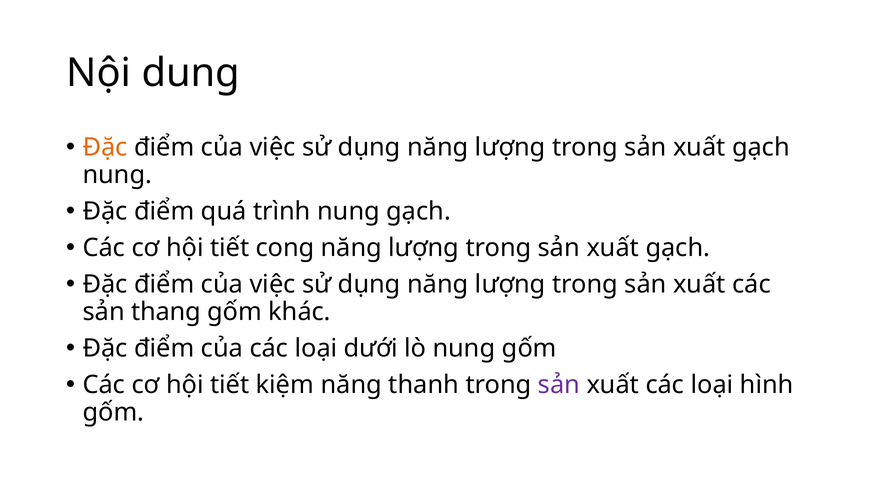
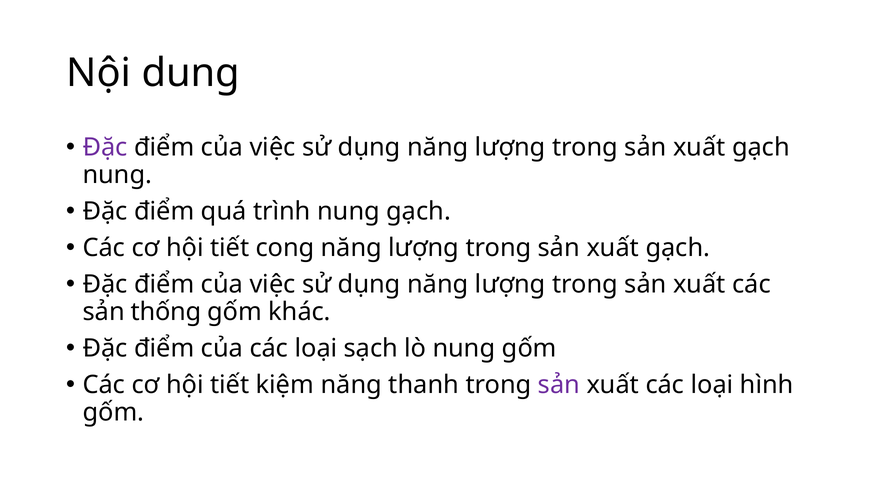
Đặc colour: orange -> purple (105, 147)
thang: thang -> thống (166, 312)
dưới: dưới -> sạch (371, 348)
